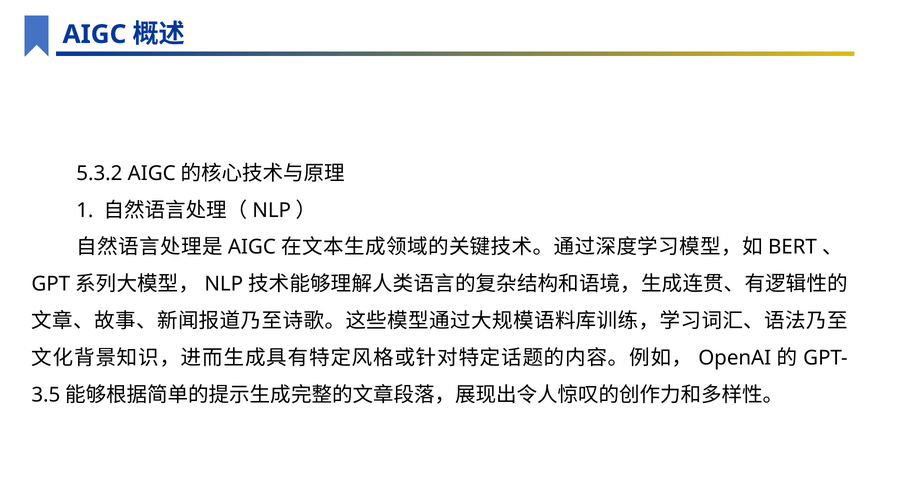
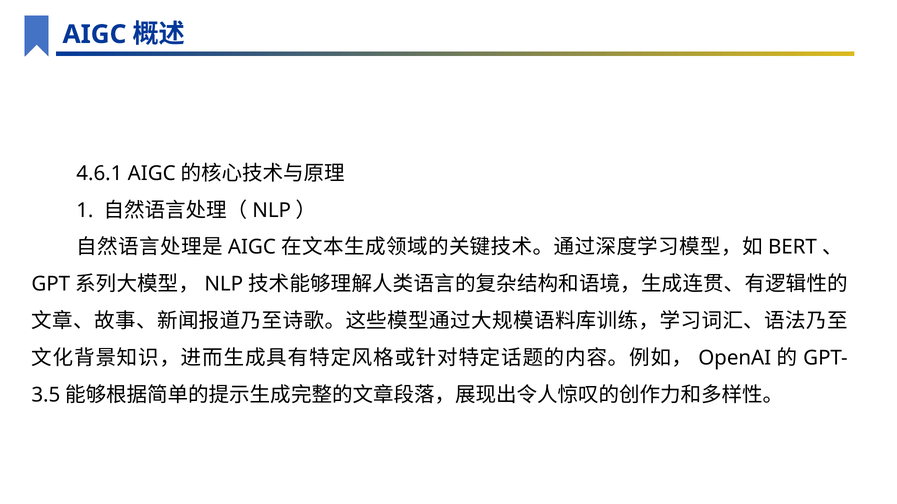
5.3.2: 5.3.2 -> 4.6.1 (99, 174)
